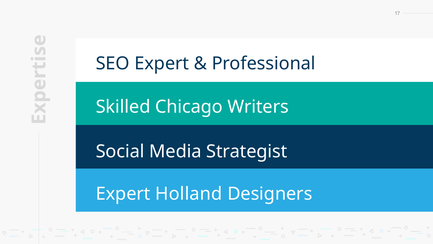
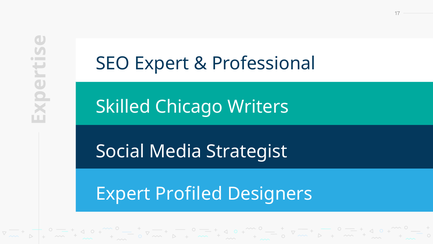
Holland: Holland -> Profiled (189, 193)
